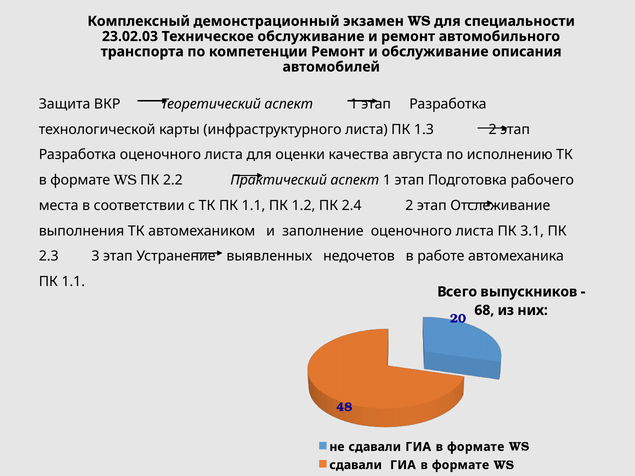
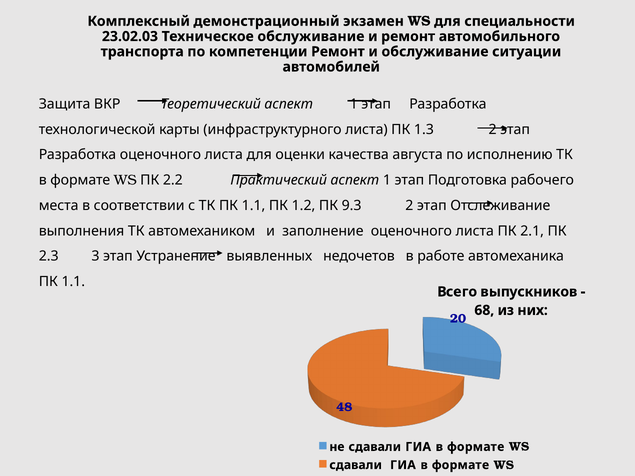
описания: описания -> ситуации (527, 52)
2.4: 2.4 -> 9.3 (352, 206)
3.1: 3.1 -> 2.1 (532, 231)
